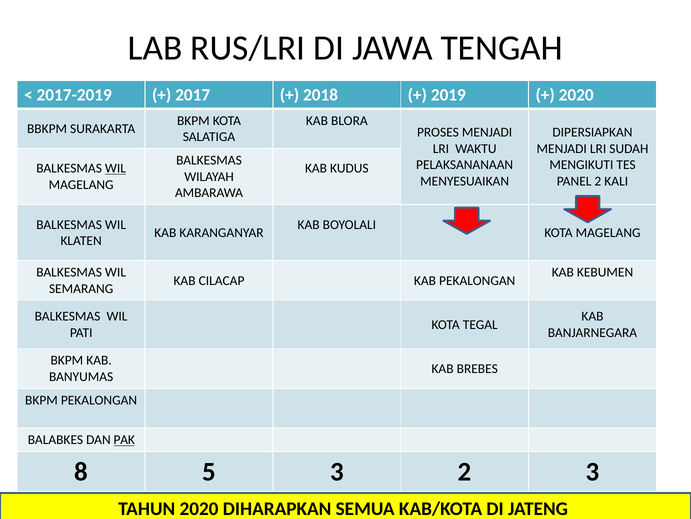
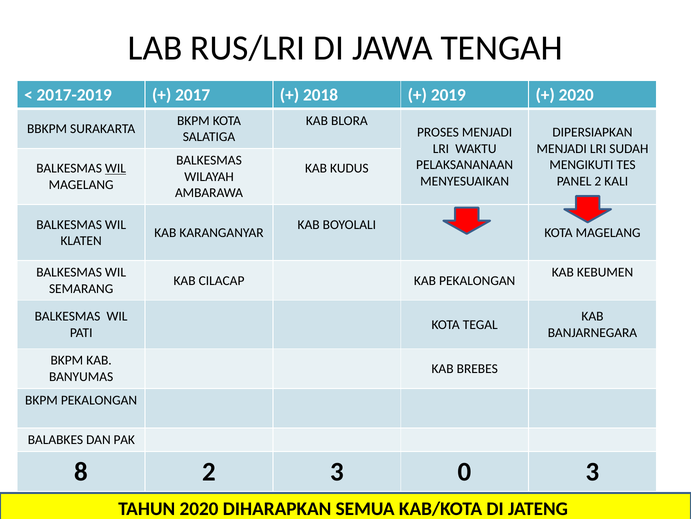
PAK underline: present -> none (124, 439)
8 5: 5 -> 2 (209, 471)
3 2: 2 -> 0 (465, 471)
